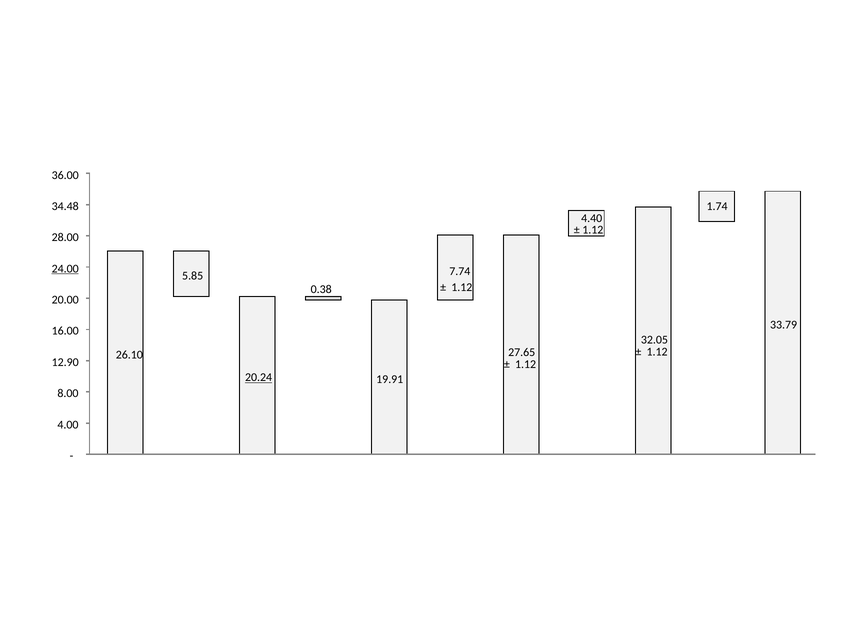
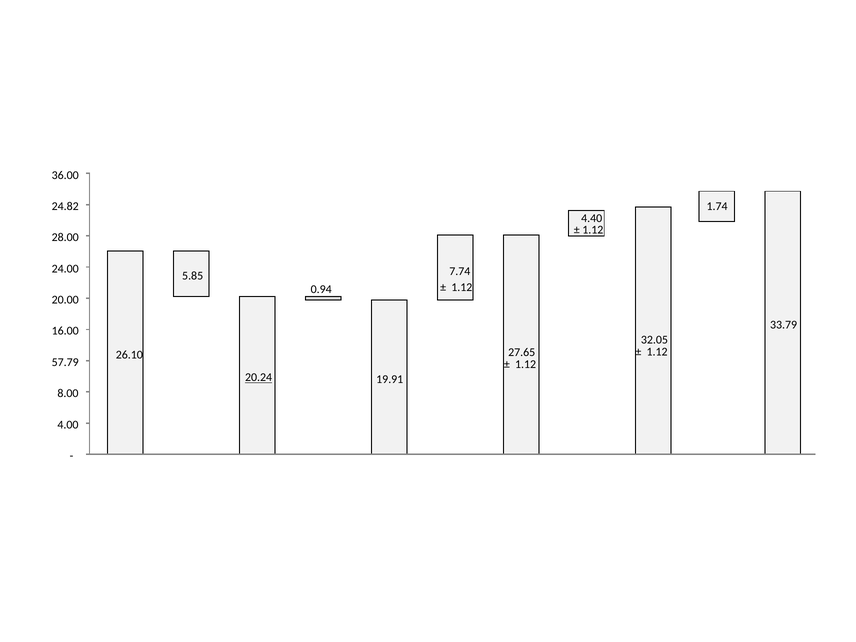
34.48: 34.48 -> 24.82 (65, 206)
24.00 underline: present -> none (65, 269)
0.38: 0.38 -> 0.94 (321, 290)
12.90: 12.90 -> 57.79 (65, 362)
